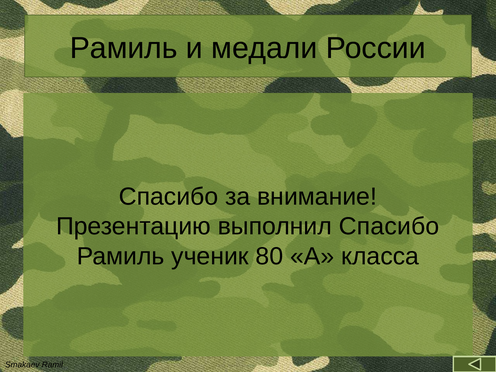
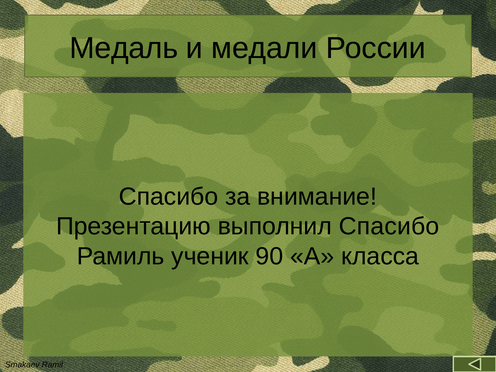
Рамиль: Рамиль -> Медаль (124, 48)
80: 80 -> 90 (269, 256)
